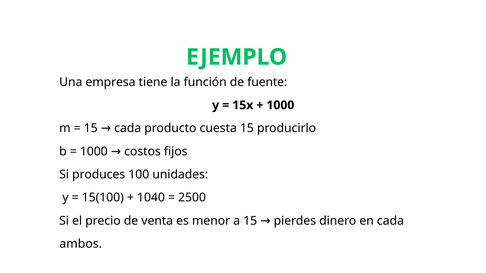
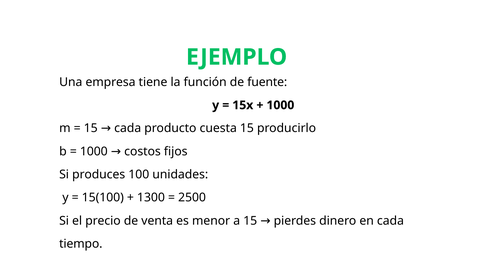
1040: 1040 -> 1300 (151, 198)
ambos: ambos -> tiempo (81, 244)
